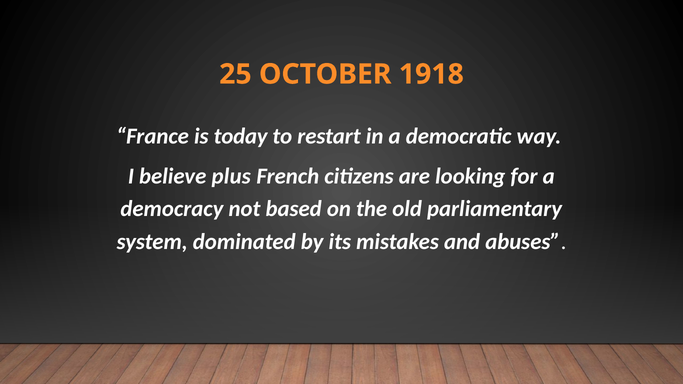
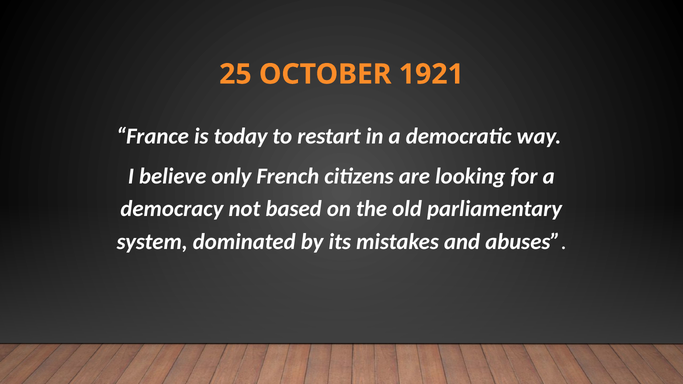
1918: 1918 -> 1921 (431, 74)
plus: plus -> only (231, 176)
